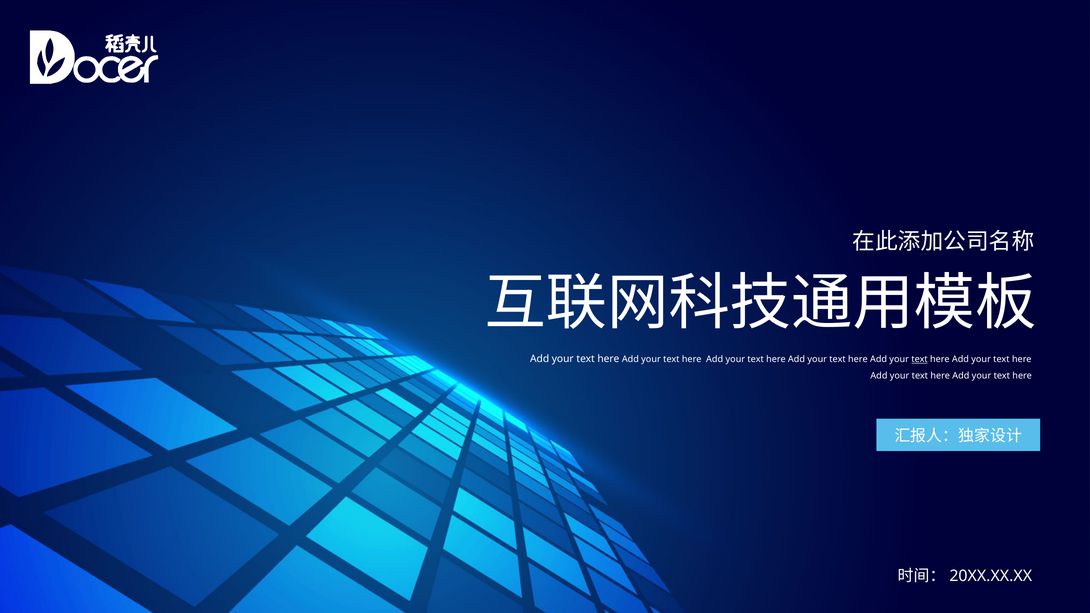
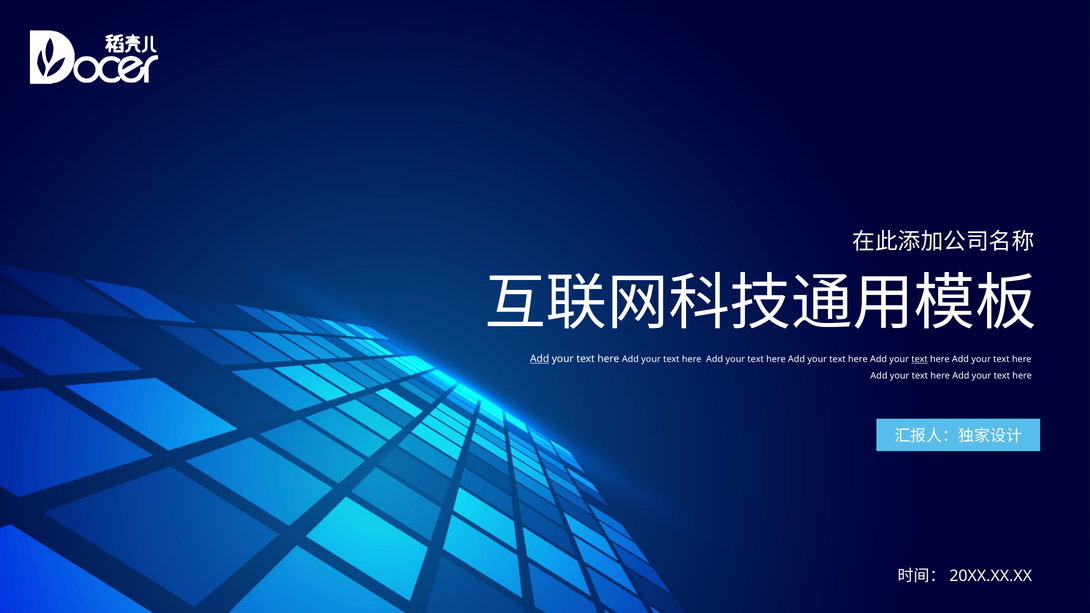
Add underline: none -> present (540, 359)
